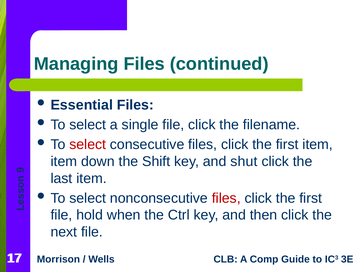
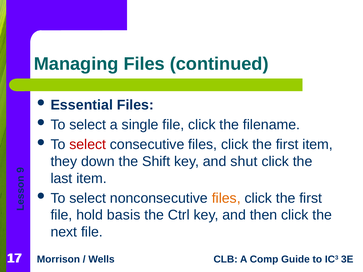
item: item -> they (64, 162)
files colour: red -> orange (226, 198)
when: when -> basis (124, 215)
